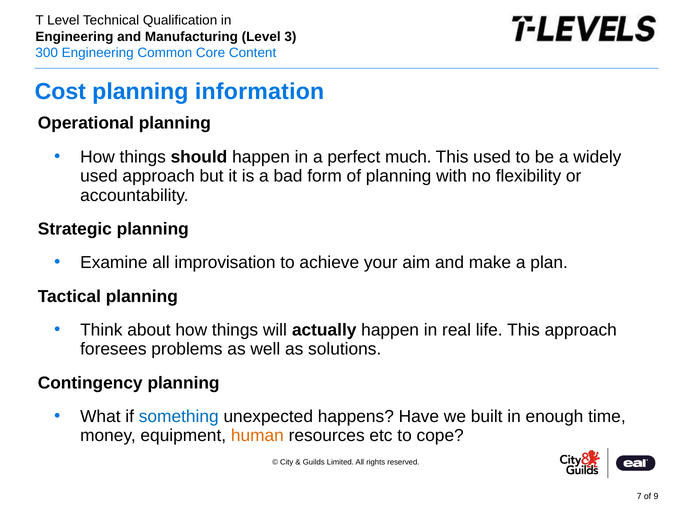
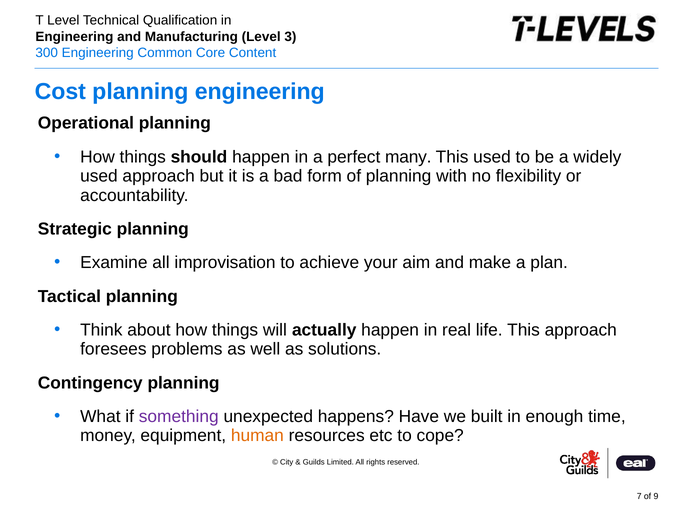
planning information: information -> engineering (260, 92)
much: much -> many (408, 157)
something colour: blue -> purple (179, 417)
